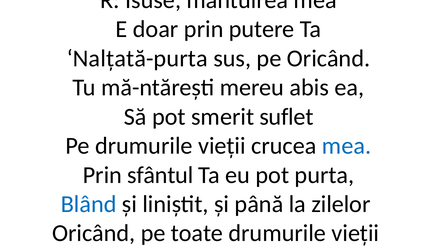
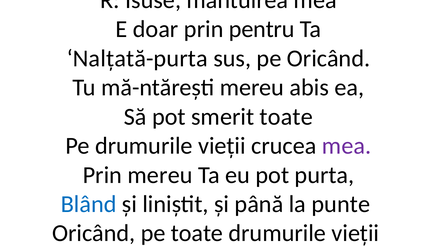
putere: putere -> pentru (262, 29)
smerit suflet: suflet -> toate (286, 117)
mea colour: blue -> purple (347, 146)
Prin sfântul: sfântul -> mereu (160, 175)
zilelor: zilelor -> punte (341, 204)
